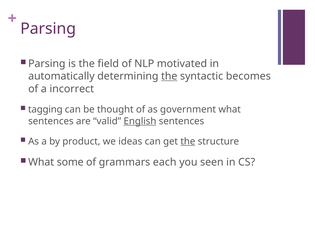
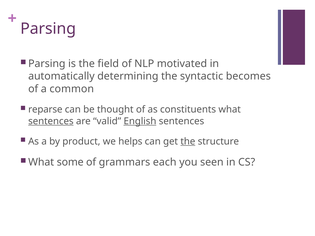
the underline: present -> none (169, 76)
incorrect: incorrect -> common (72, 89)
tagging: tagging -> reparse (45, 110)
government: government -> constituents (188, 110)
sentences underline: none -> present (51, 121)
ideas: ideas -> helps (130, 142)
